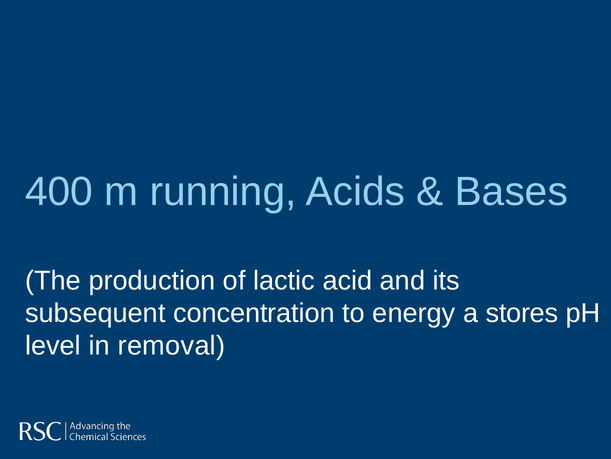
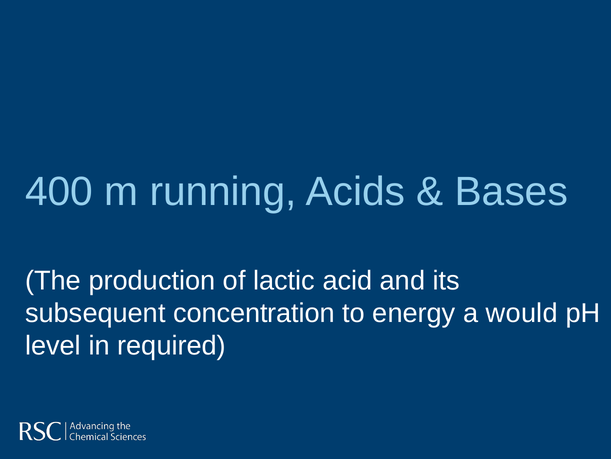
stores: stores -> would (522, 313)
removal: removal -> required (172, 345)
